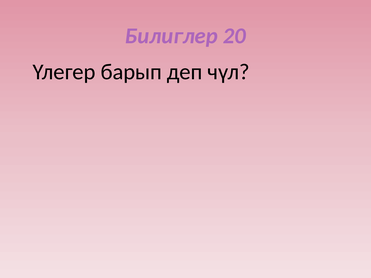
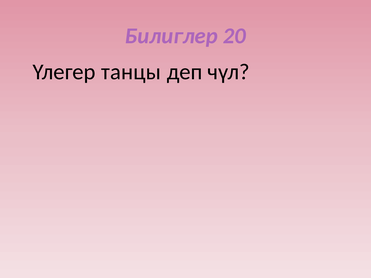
барып: барып -> танцы (131, 72)
